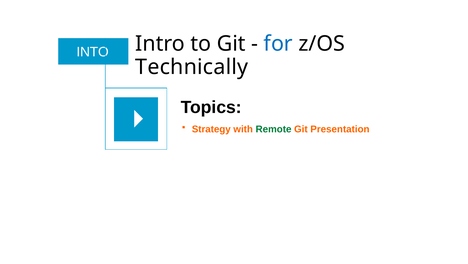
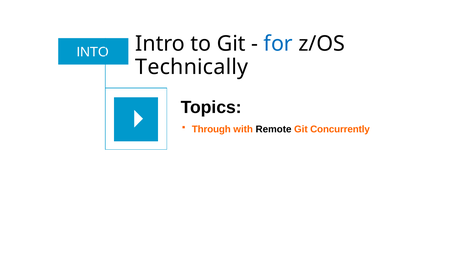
Strategy: Strategy -> Through (211, 129)
Remote colour: green -> black (274, 129)
Presentation: Presentation -> Concurrently (340, 129)
